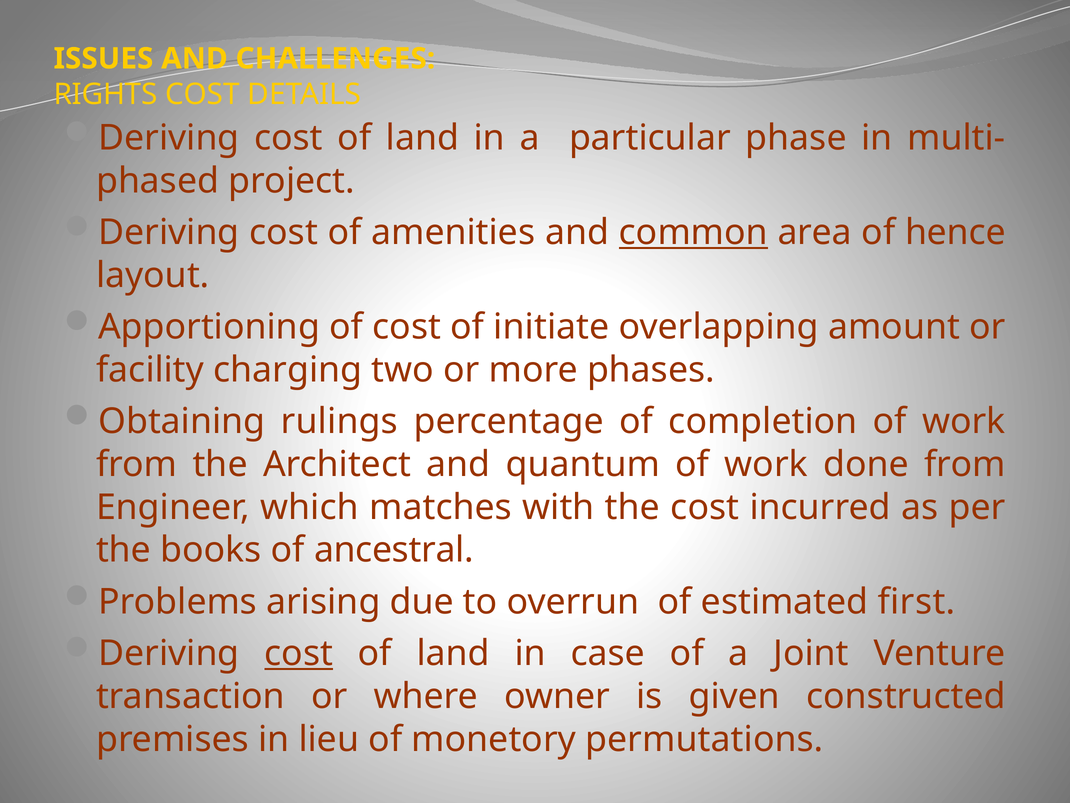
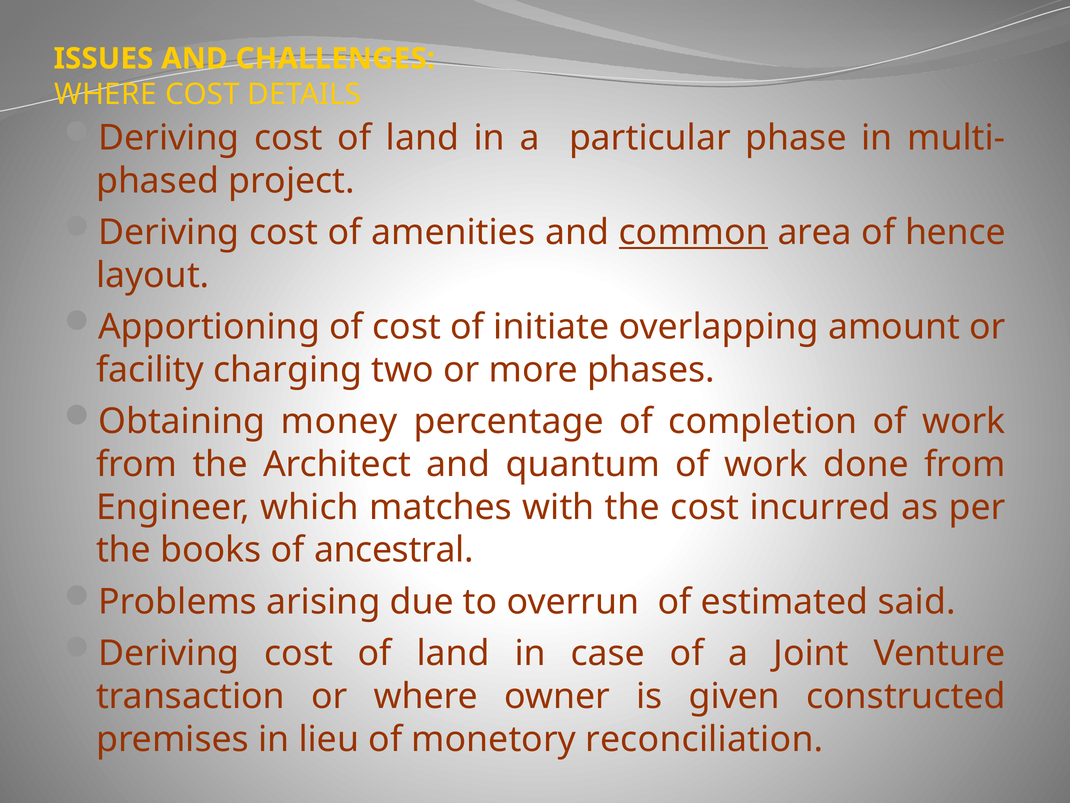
RIGHTS: RIGHTS -> WHERE (105, 94)
rulings: rulings -> money (339, 421)
first: first -> said (917, 602)
cost underline: present -> none (299, 653)
permutations: permutations -> reconciliation (704, 739)
